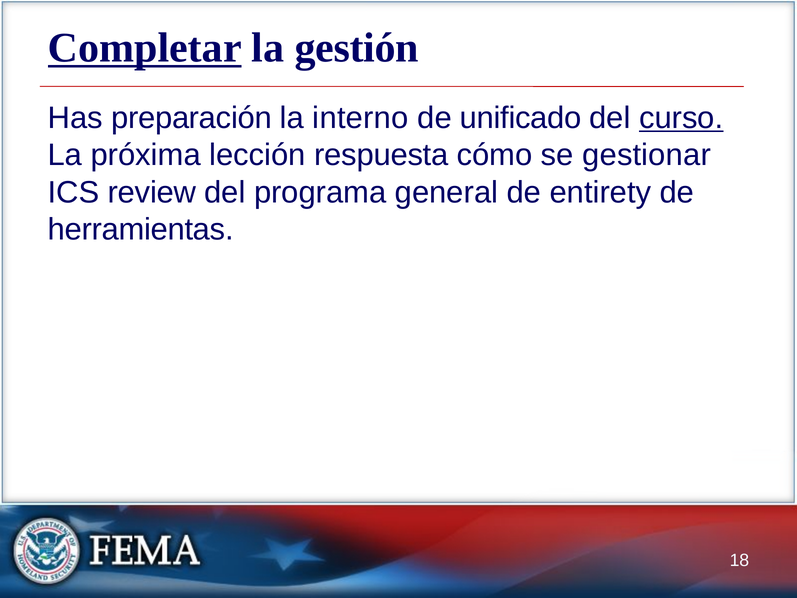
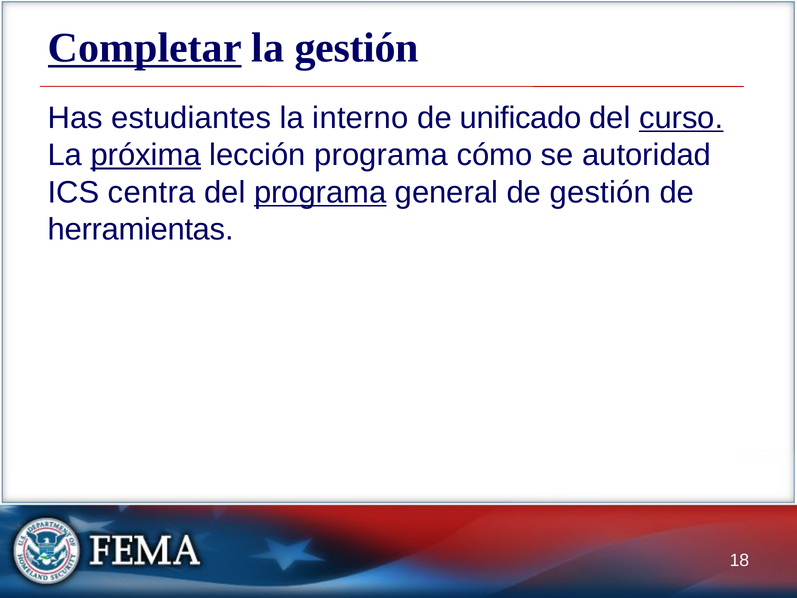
preparación: preparación -> estudiantes (191, 118)
próxima underline: none -> present (146, 155)
lección respuesta: respuesta -> programa (381, 155)
gestionar: gestionar -> autoridad (647, 155)
review: review -> centra (152, 192)
programa underline: none -> present (320, 192)
de entirety: entirety -> gestión (600, 192)
